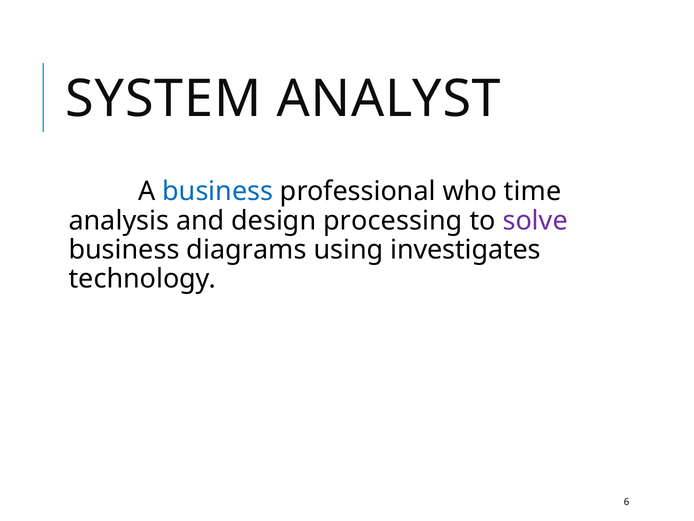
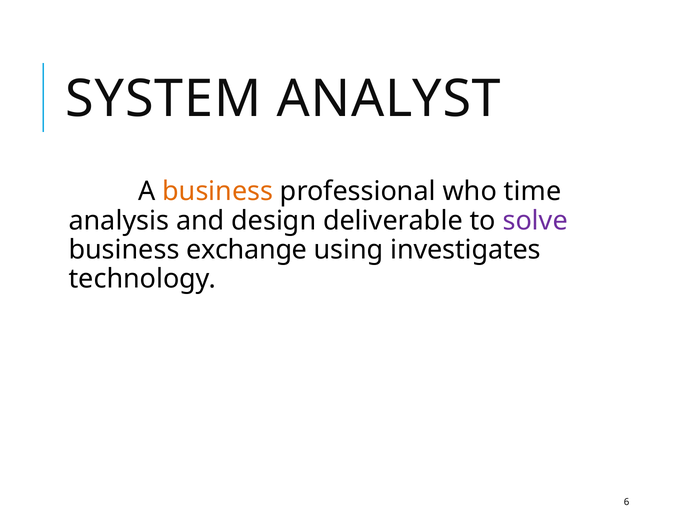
business colour: blue -> orange (218, 191)
processing: processing -> deliverable (393, 220)
diagrams: diagrams -> exchange (247, 250)
